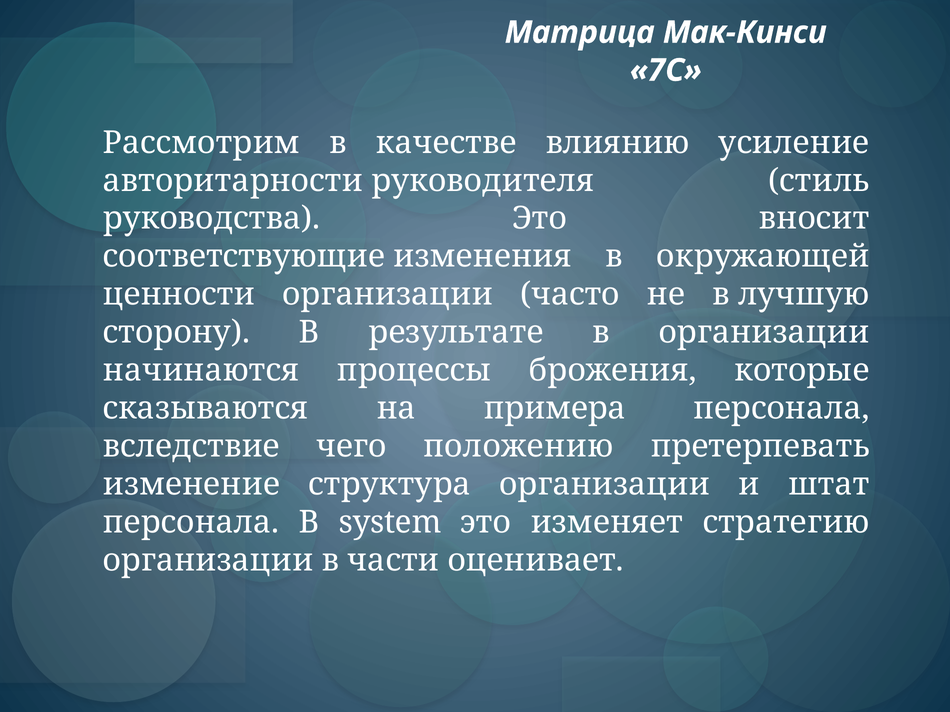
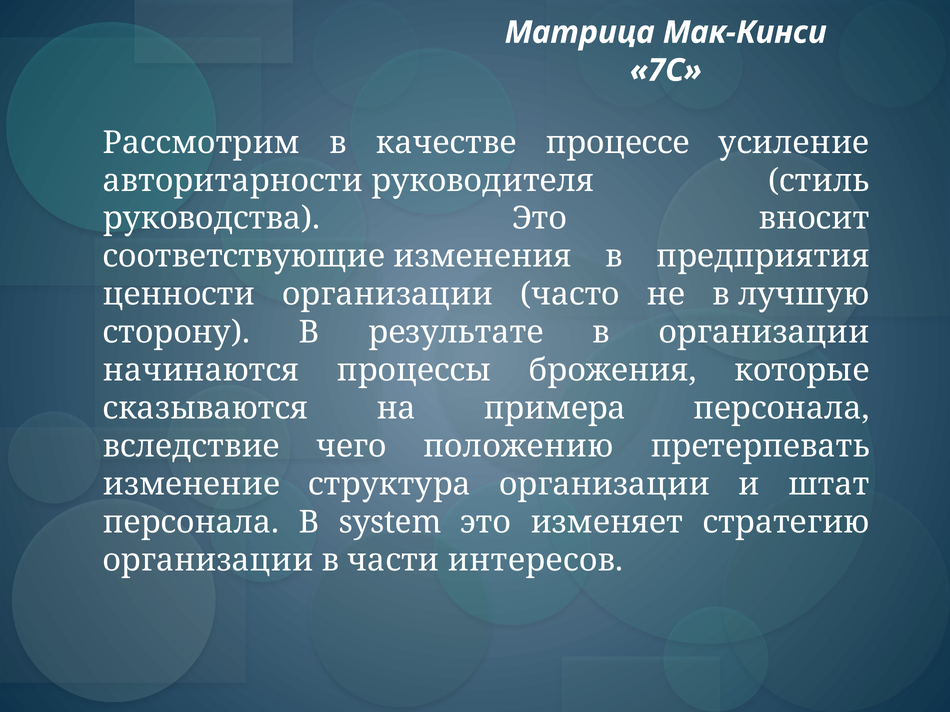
влиянию: влиянию -> процессе (618, 143)
окружающей: окружающей -> предприятия (763, 257)
оценивает: оценивает -> интересов (536, 561)
